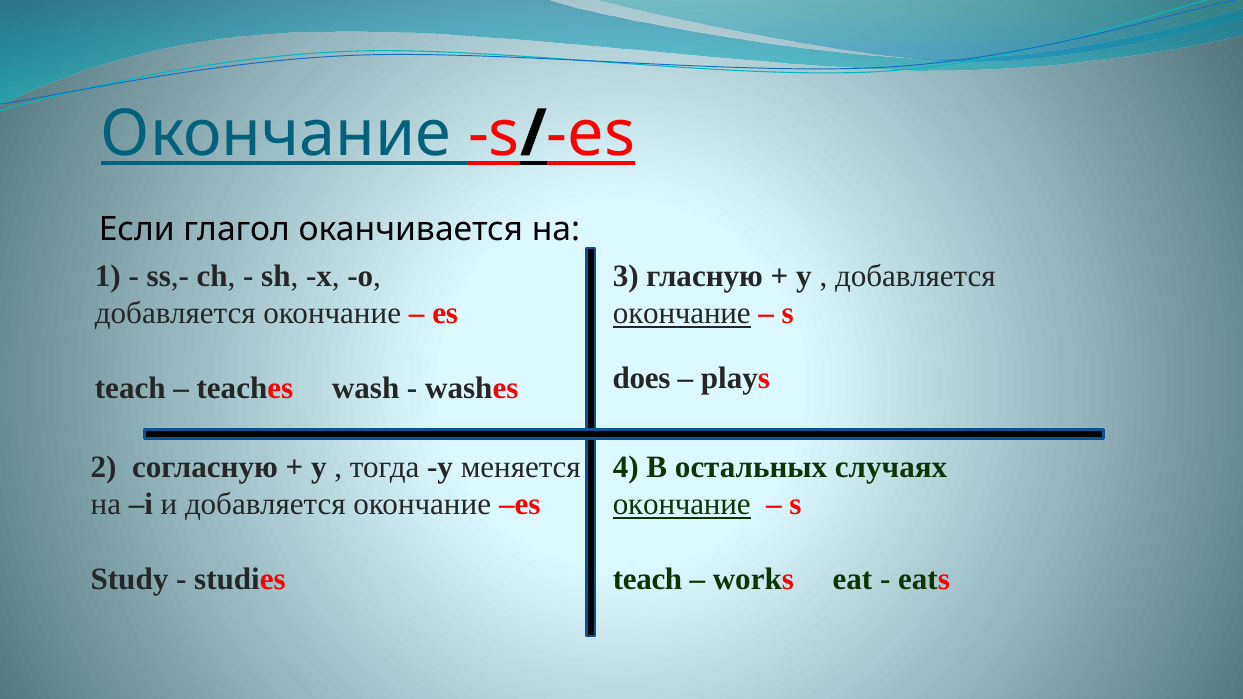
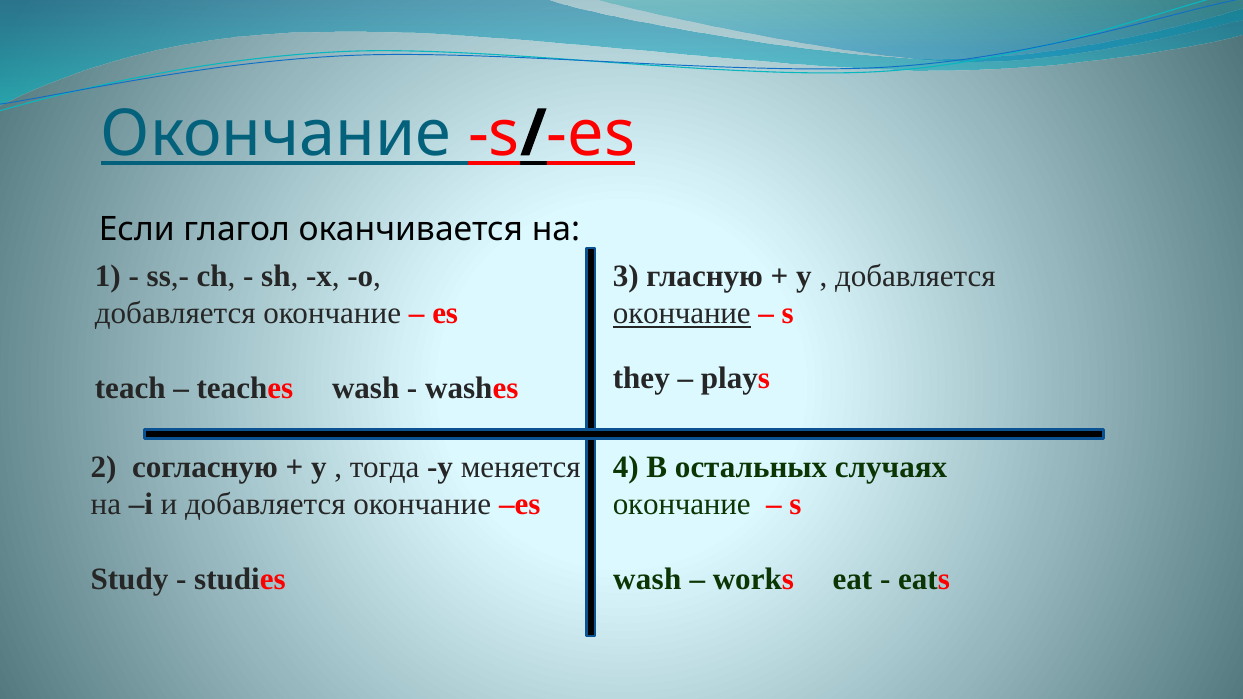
does: does -> they (641, 379)
окончание underline: present -> none (682, 504)
teach: teach -> wash (647, 579)
